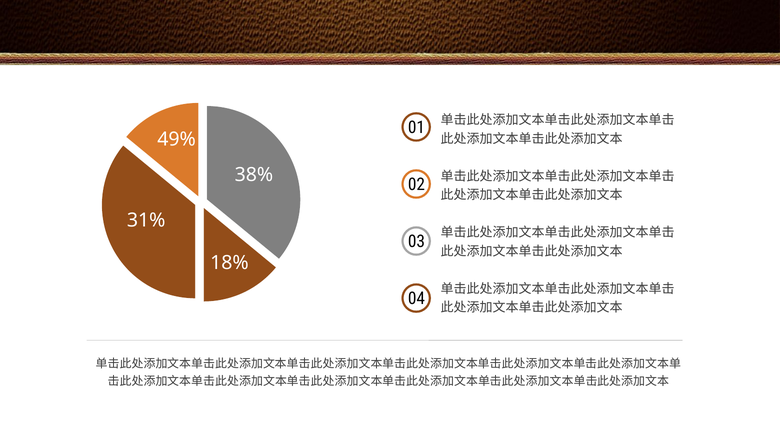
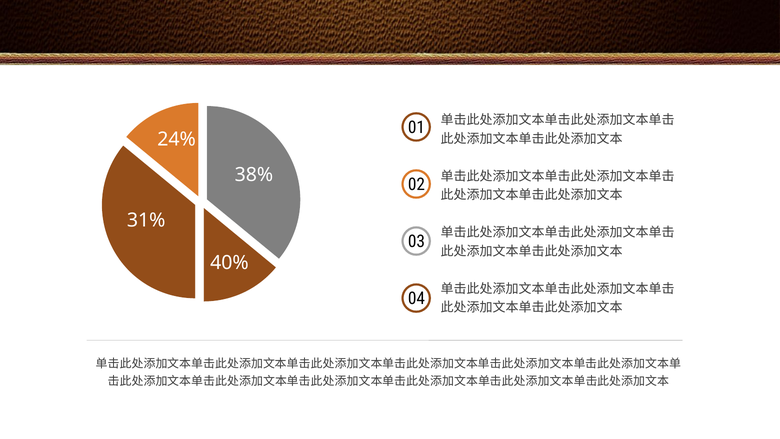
49%: 49% -> 24% (176, 139)
18%: 18% -> 40% (229, 263)
